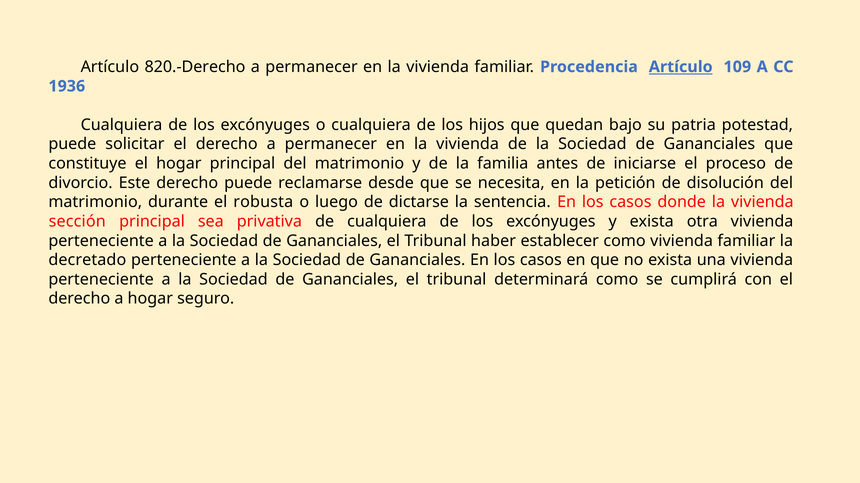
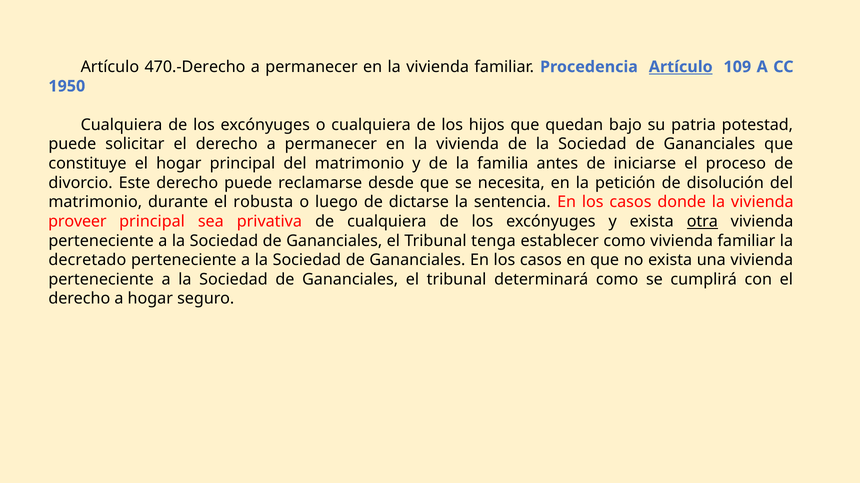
820.-Derecho: 820.-Derecho -> 470.-Derecho (195, 67)
1936: 1936 -> 1950 (67, 86)
sección: sección -> proveer (77, 222)
otra underline: none -> present (702, 222)
haber: haber -> tenga (493, 241)
